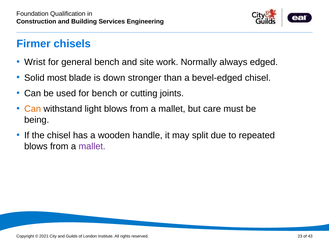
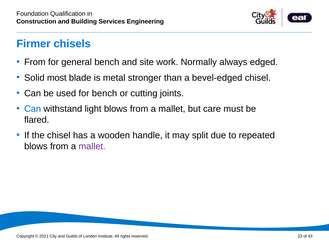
Wrist: Wrist -> From (35, 62)
down: down -> metal (114, 78)
Can colour: orange -> blue (33, 109)
being: being -> flared (37, 120)
